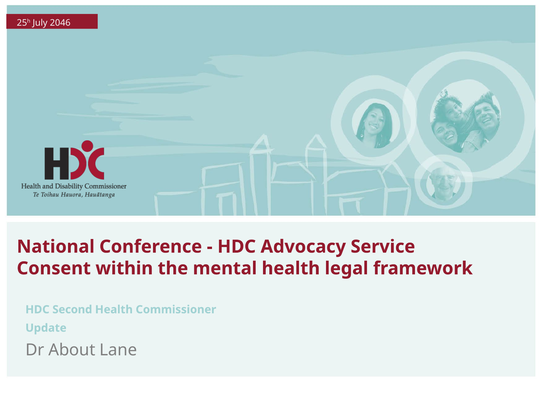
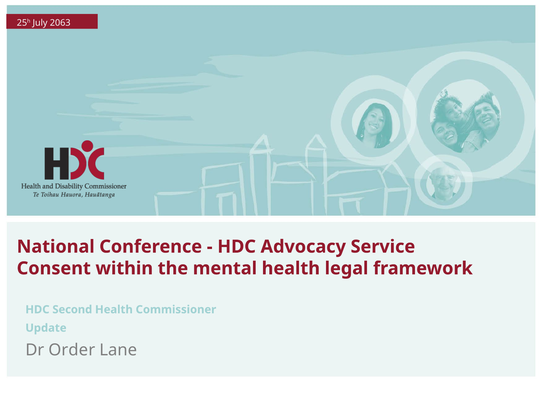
2046: 2046 -> 2063 (60, 23)
About: About -> Order (72, 350)
